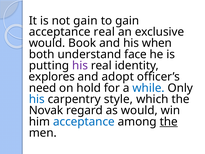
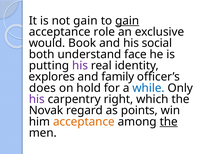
gain underline: none -> present (127, 21)
acceptance real: real -> role (104, 32)
when: when -> social (157, 43)
adopt: adopt -> family (118, 77)
need: need -> does (42, 88)
his colour: blue -> purple (37, 99)
style: style -> right (118, 99)
as would: would -> points (139, 110)
acceptance colour: blue -> orange (84, 121)
